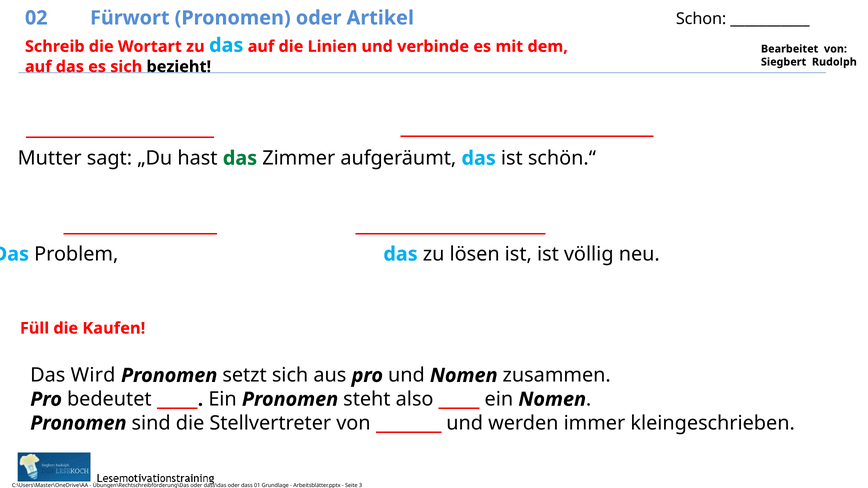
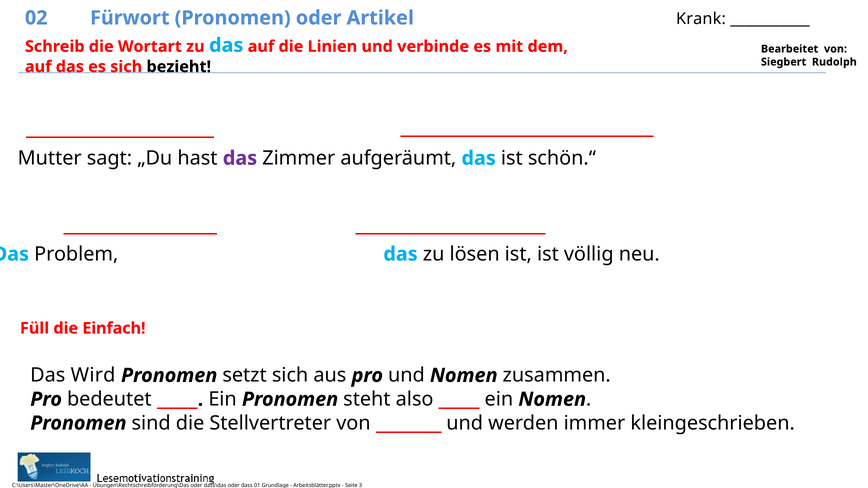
Schon: Schon -> Krank (701, 19)
das colour: green -> purple (240, 158)
Kaufen: Kaufen -> Einfach (114, 328)
